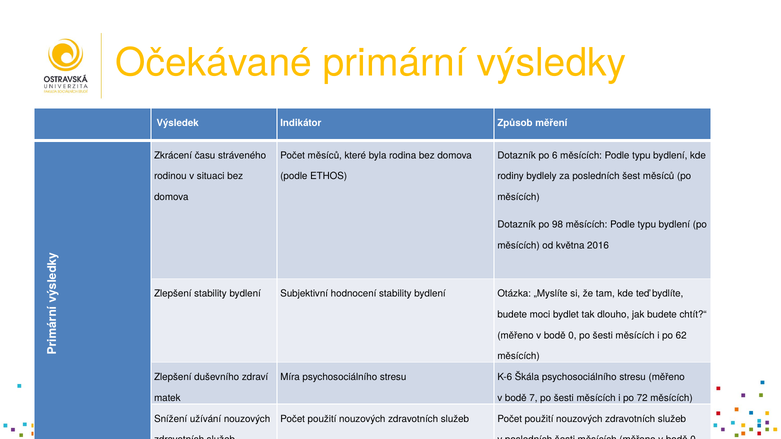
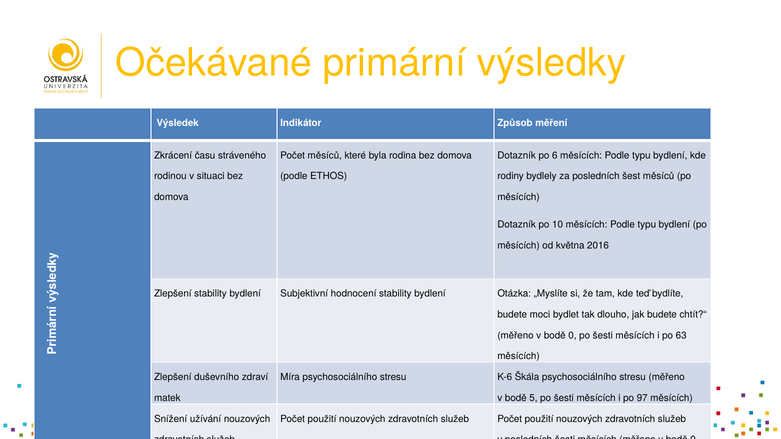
98: 98 -> 10 (558, 225)
62: 62 -> 63 (681, 336)
7: 7 -> 5 (533, 398)
72: 72 -> 97 (642, 398)
